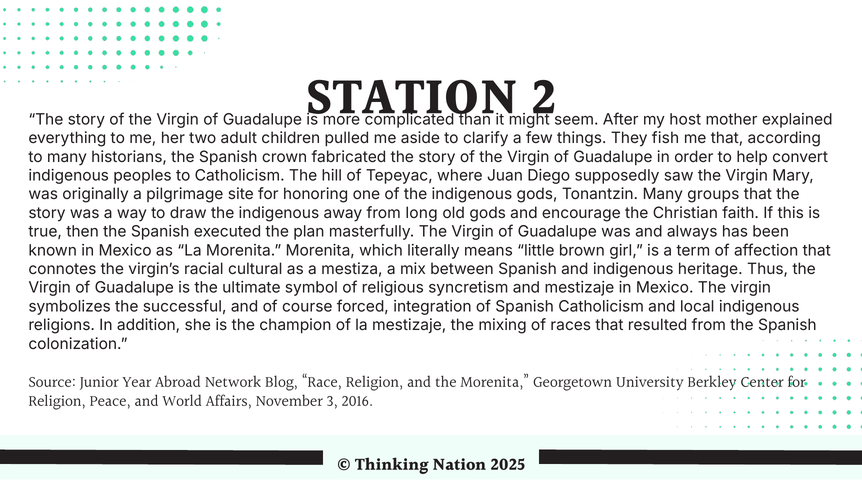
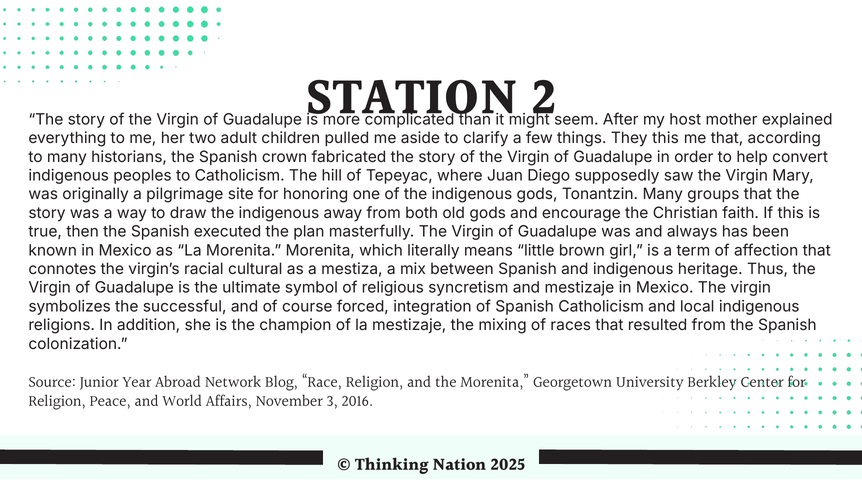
They fish: fish -> this (666, 138)
long: long -> both (422, 213)
